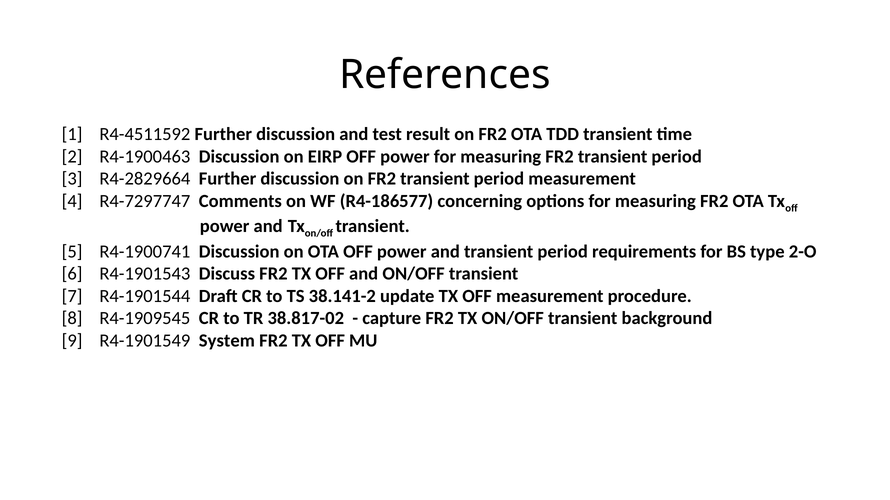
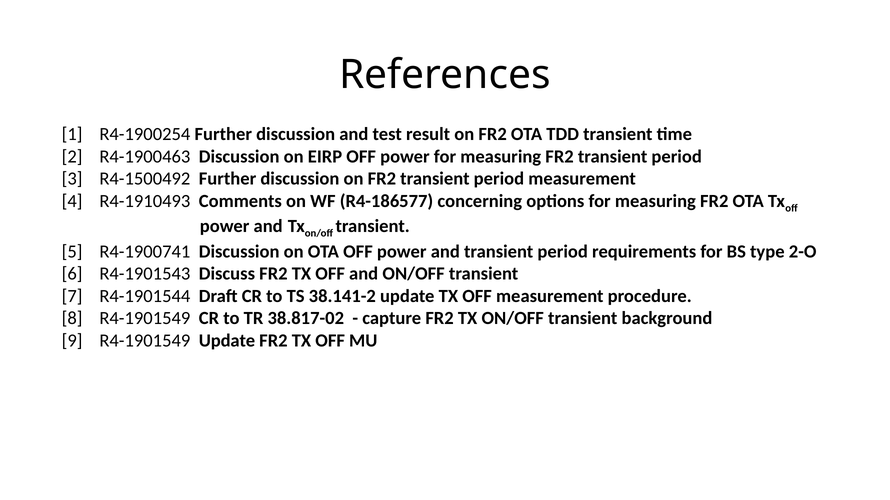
R4-4511592: R4-4511592 -> R4-1900254 (145, 134)
R4-2829664: R4-2829664 -> R4-1500492 (145, 179)
R4-7297747: R4-7297747 -> R4-1910493 (145, 201)
8 R4-1909545: R4-1909545 -> R4-1901549 (145, 319)
R4-1901549 System: System -> Update (227, 341)
